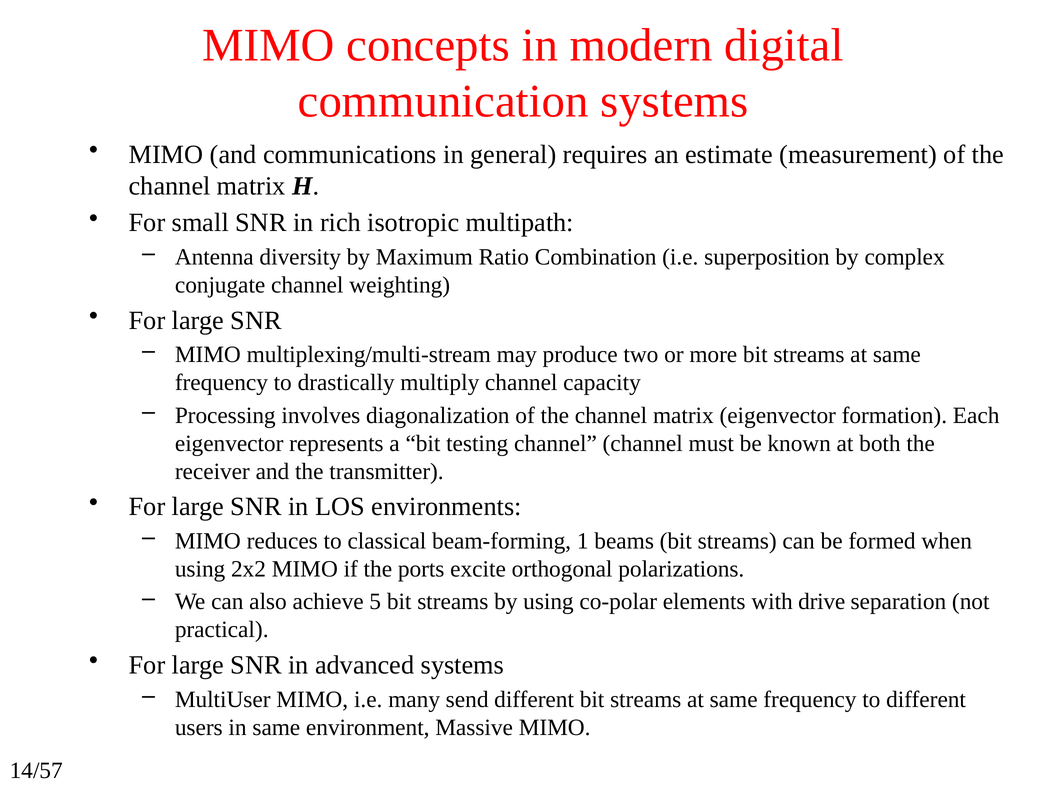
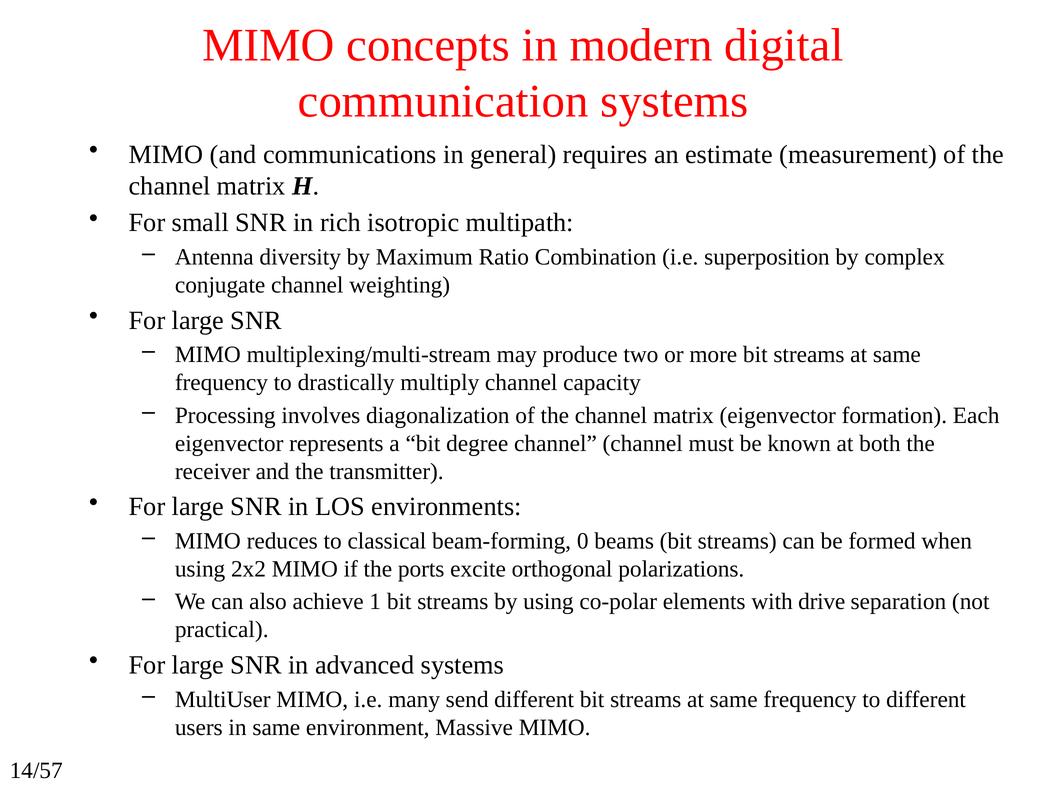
testing: testing -> degree (477, 443)
1: 1 -> 0 (583, 541)
5: 5 -> 1 (375, 602)
